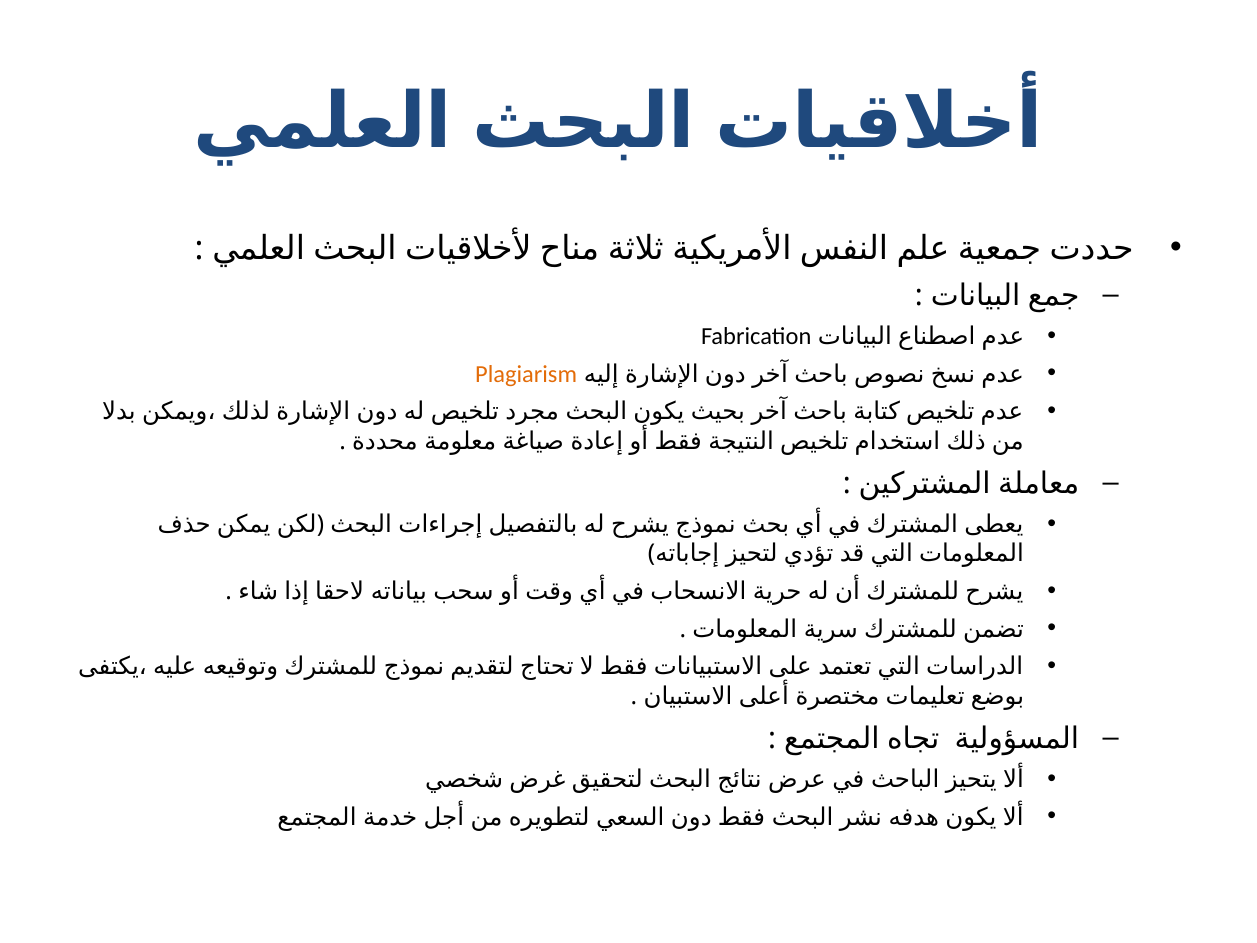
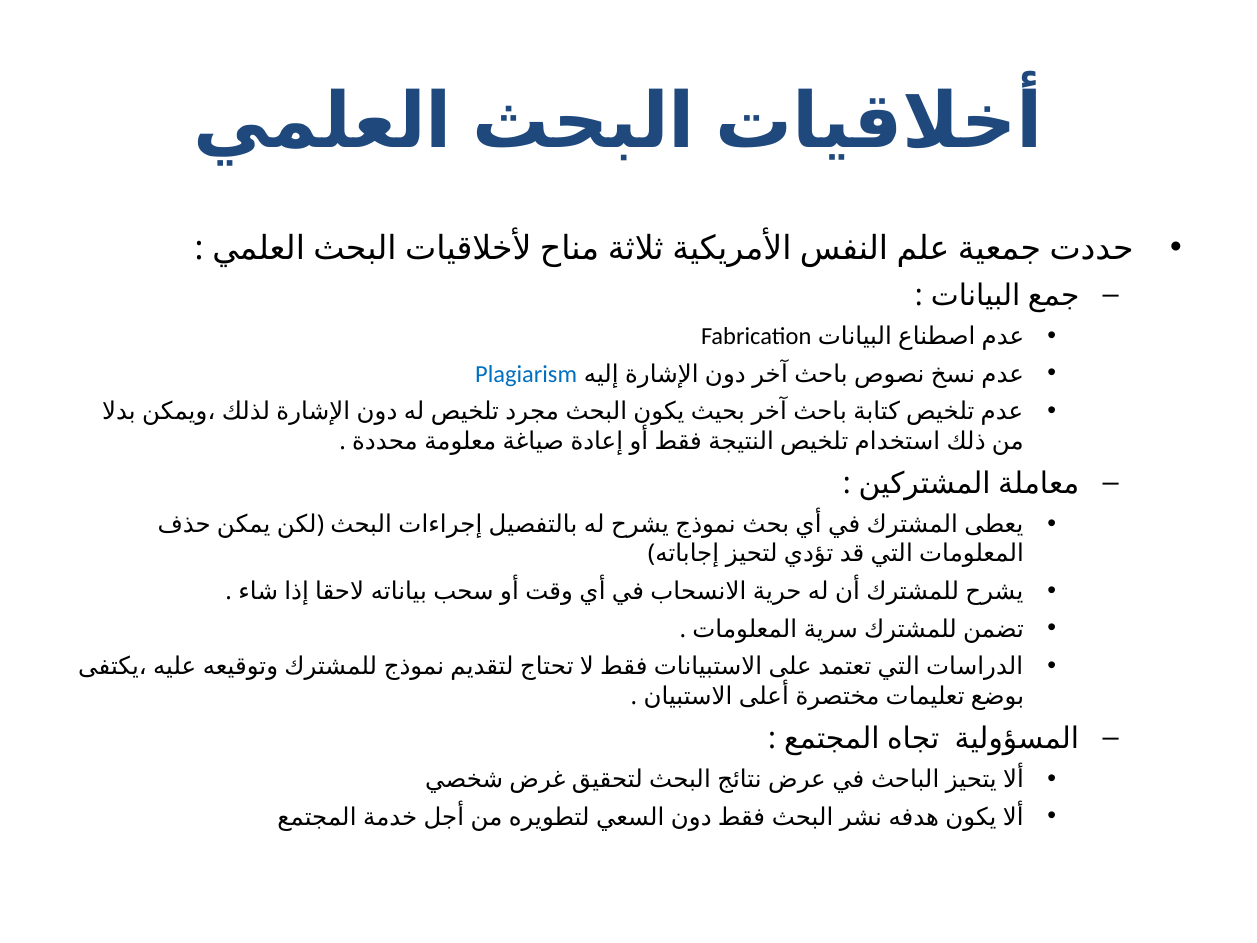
Plagiarism colour: orange -> blue (526, 374)
